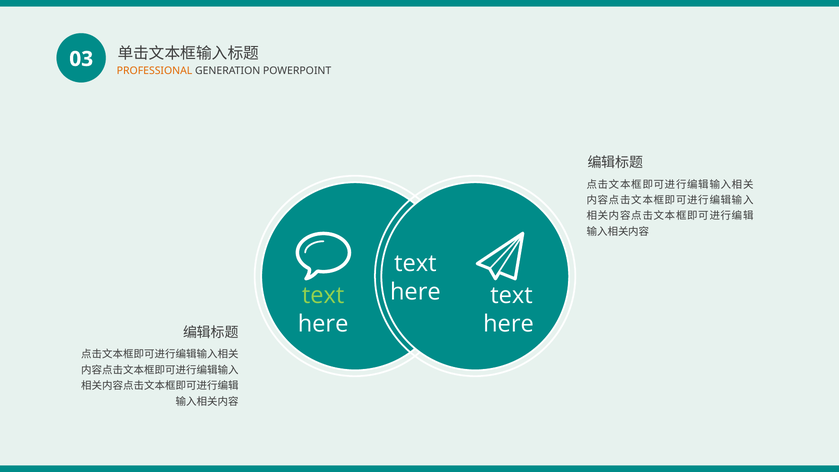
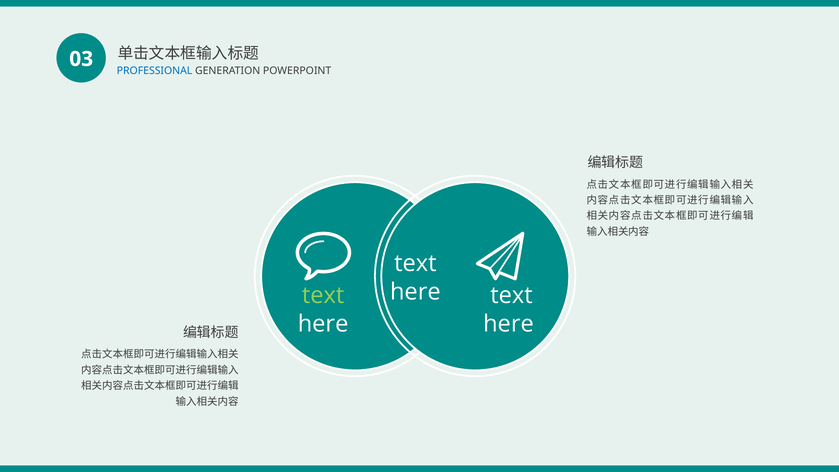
PROFESSIONAL colour: orange -> blue (155, 71)
